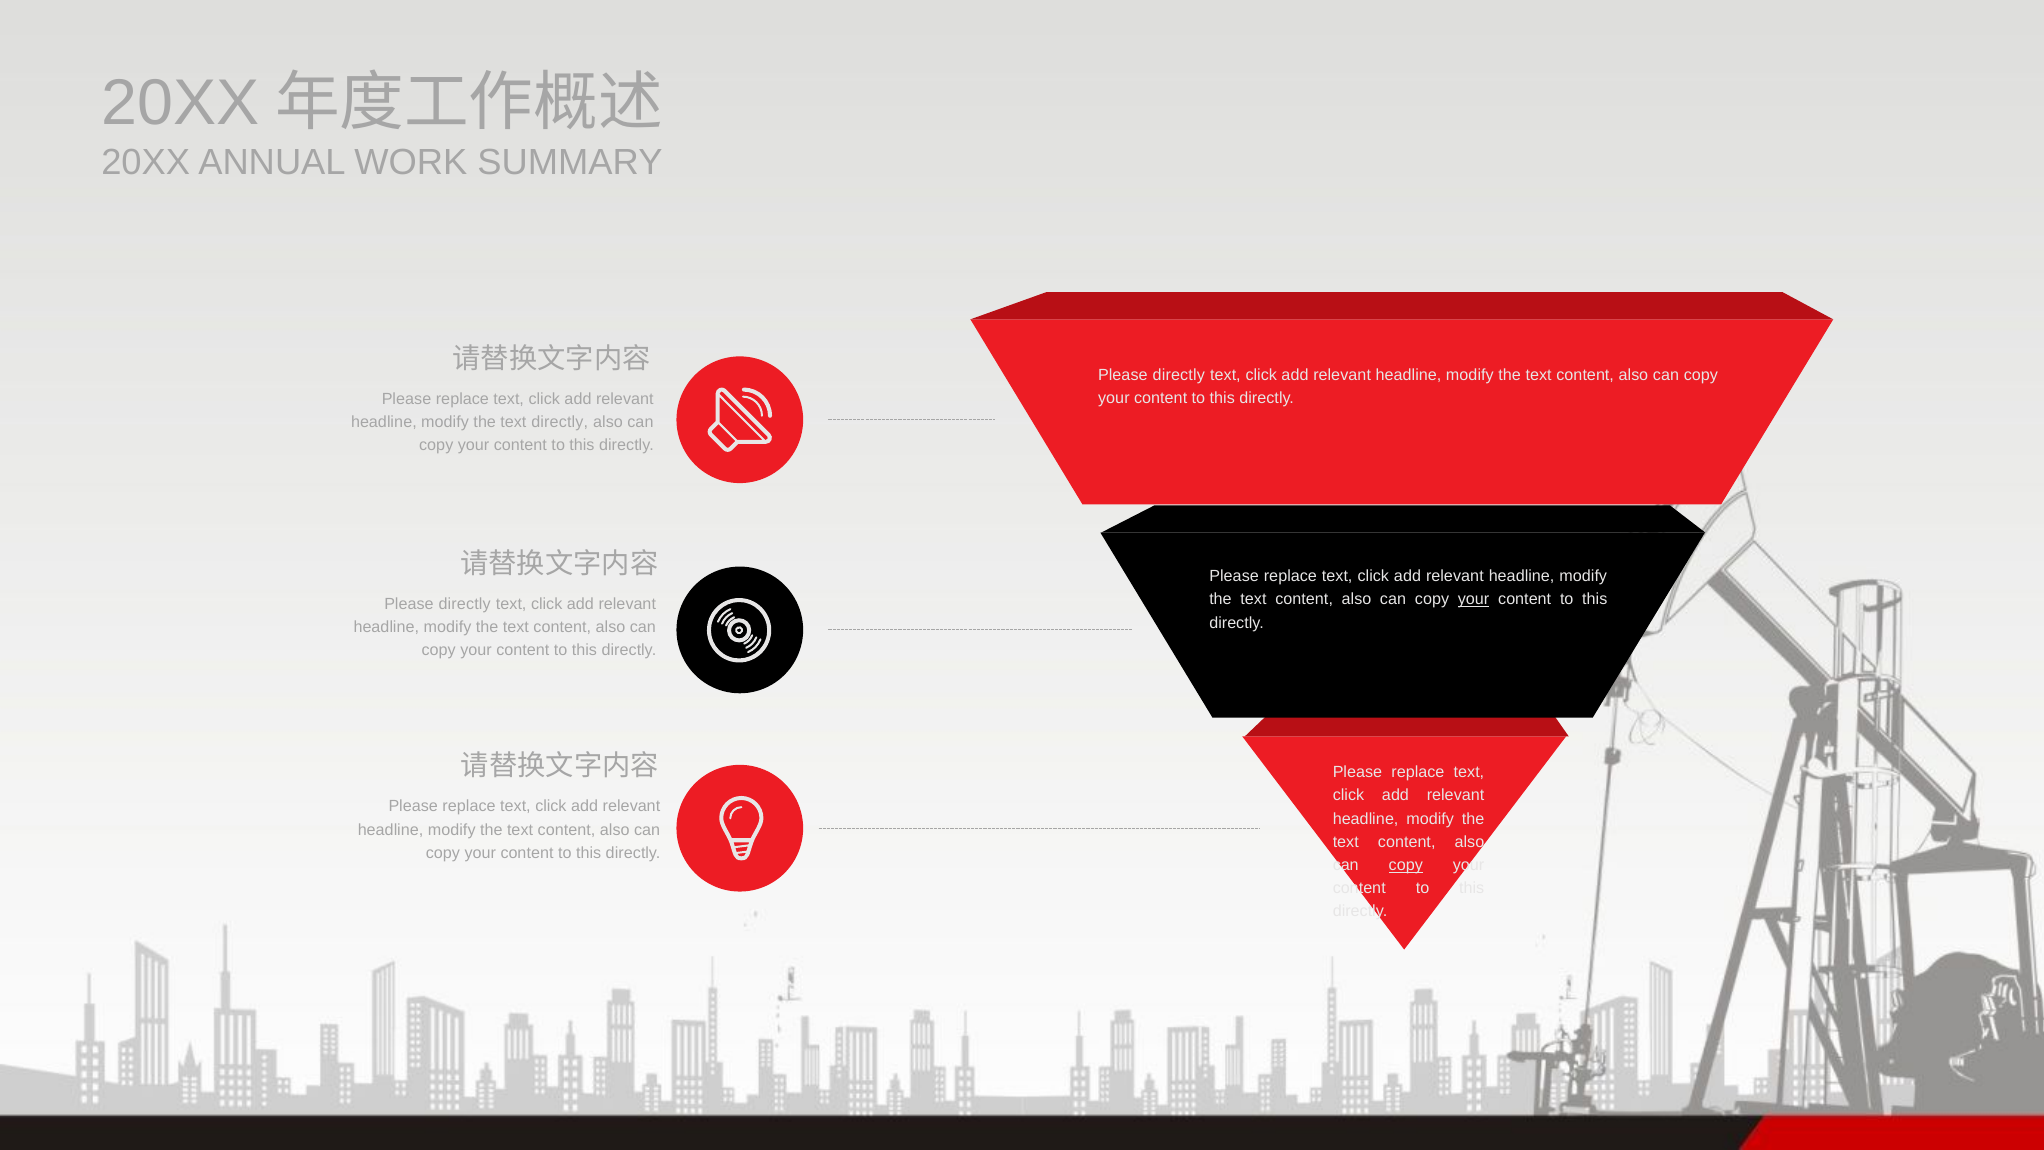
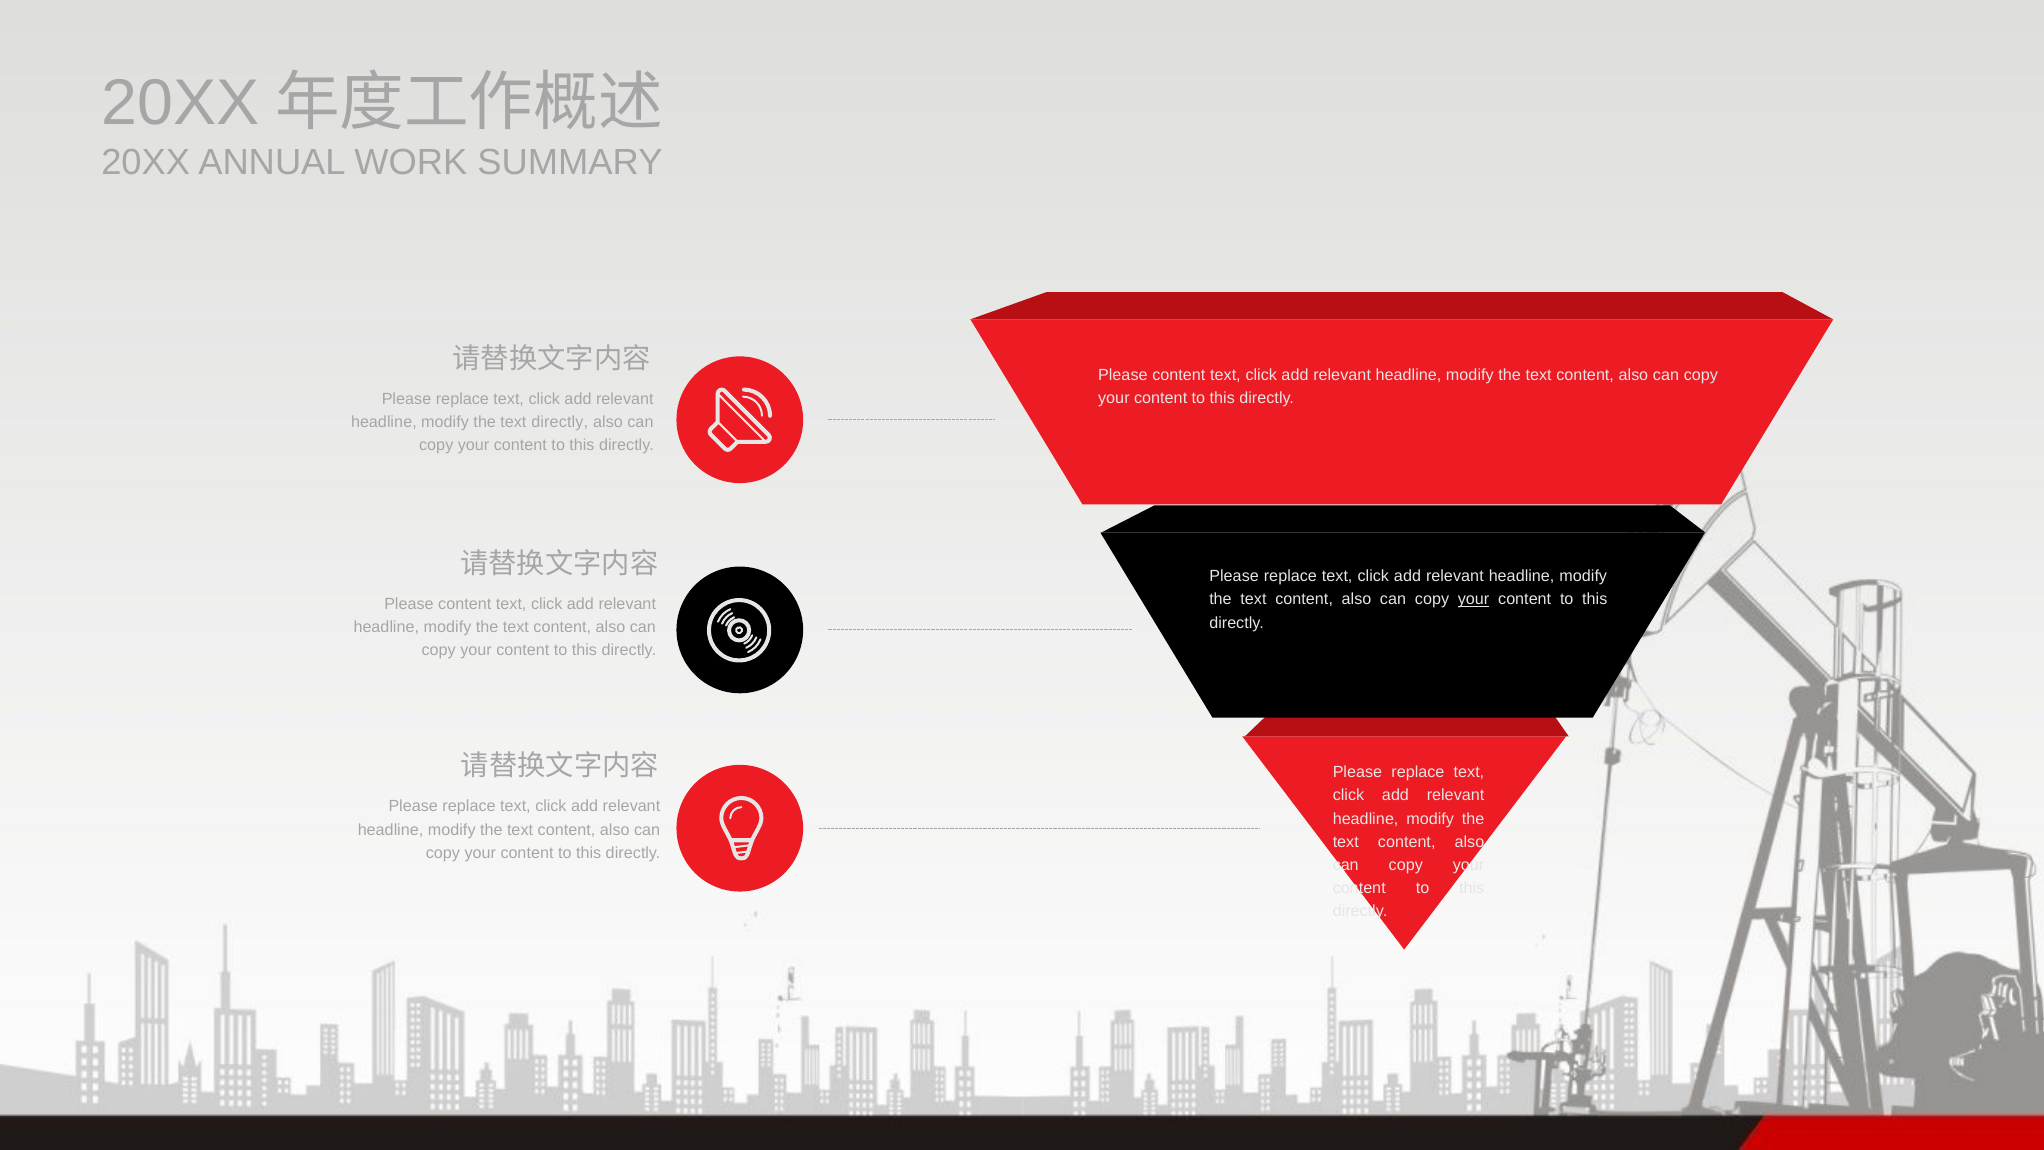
directly: directly -> content (1179, 375)
directly: directly -> content (465, 604)
copy underline: present -> none (1406, 865)
